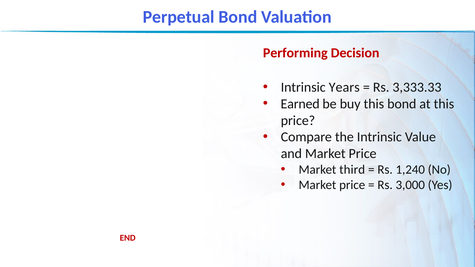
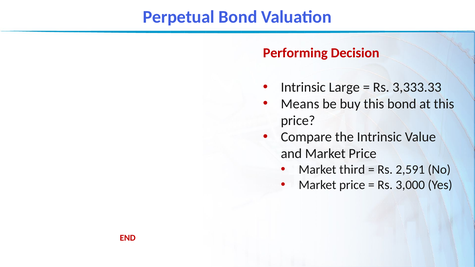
Years: Years -> Large (344, 87)
Earned: Earned -> Means (300, 104)
1,240: 1,240 -> 2,591 (410, 170)
